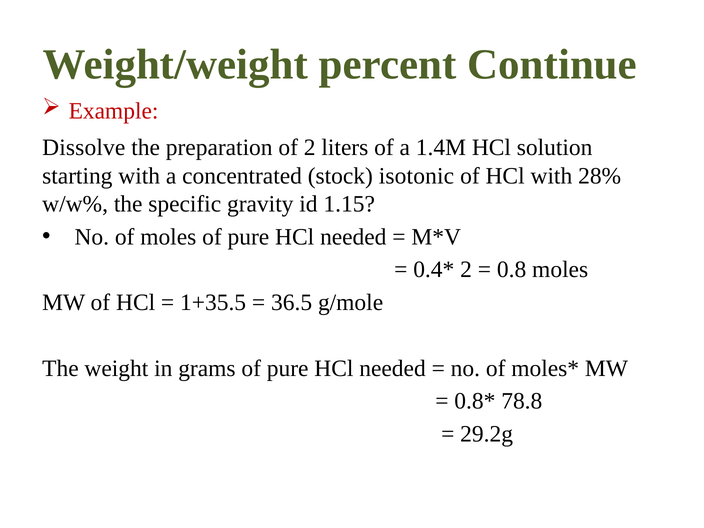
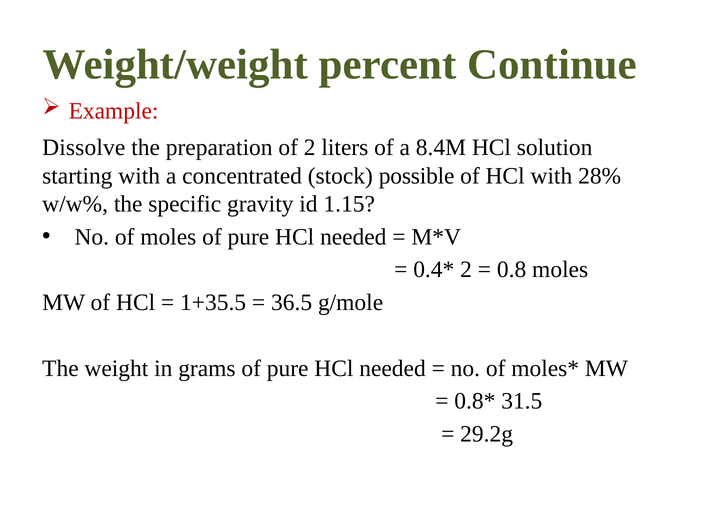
1.4M: 1.4M -> 8.4M (441, 148)
isotonic: isotonic -> possible (417, 176)
78.8: 78.8 -> 31.5 (522, 401)
